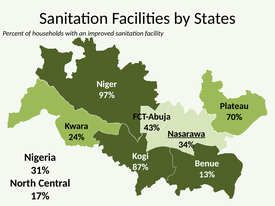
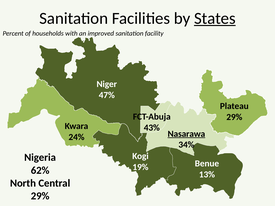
States underline: none -> present (215, 18)
97%: 97% -> 47% (107, 95)
70%: 70% -> 29% (234, 117)
87%: 87% -> 19% (140, 167)
31%: 31% -> 62% (40, 170)
17%: 17% -> 29% (40, 196)
